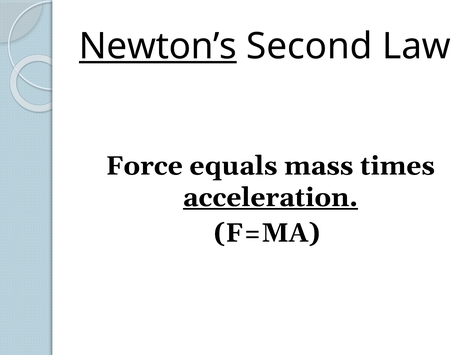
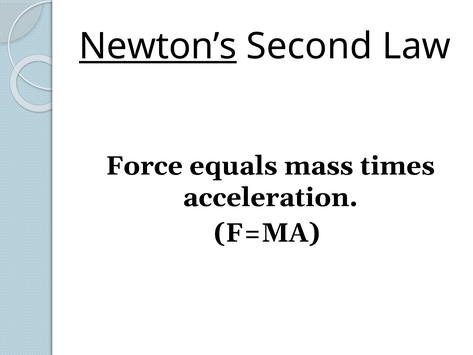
acceleration underline: present -> none (270, 197)
